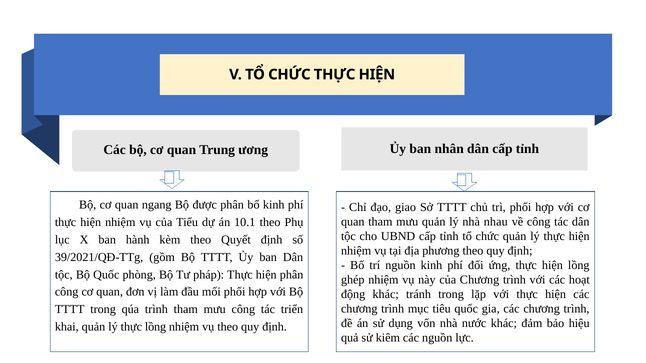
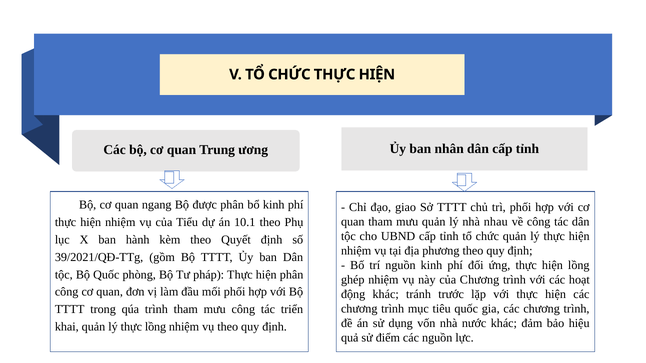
tránh trong: trong -> trước (451, 295)
kiêm: kiêm -> điểm (388, 338)
